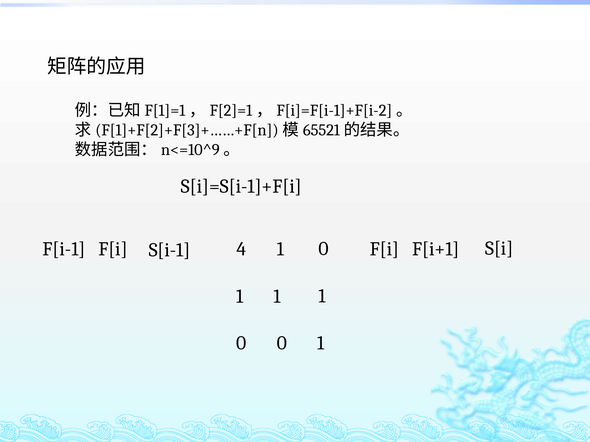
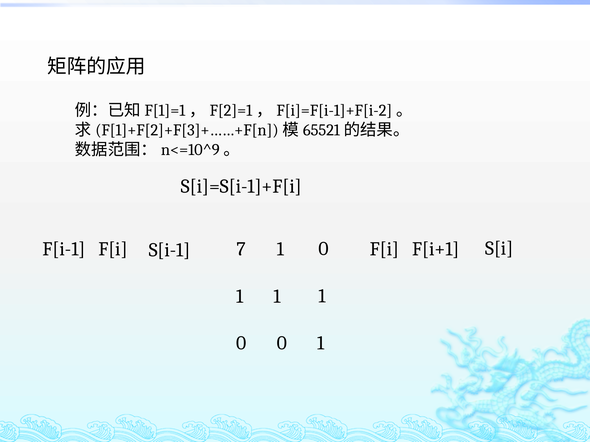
4: 4 -> 7 (241, 249)
